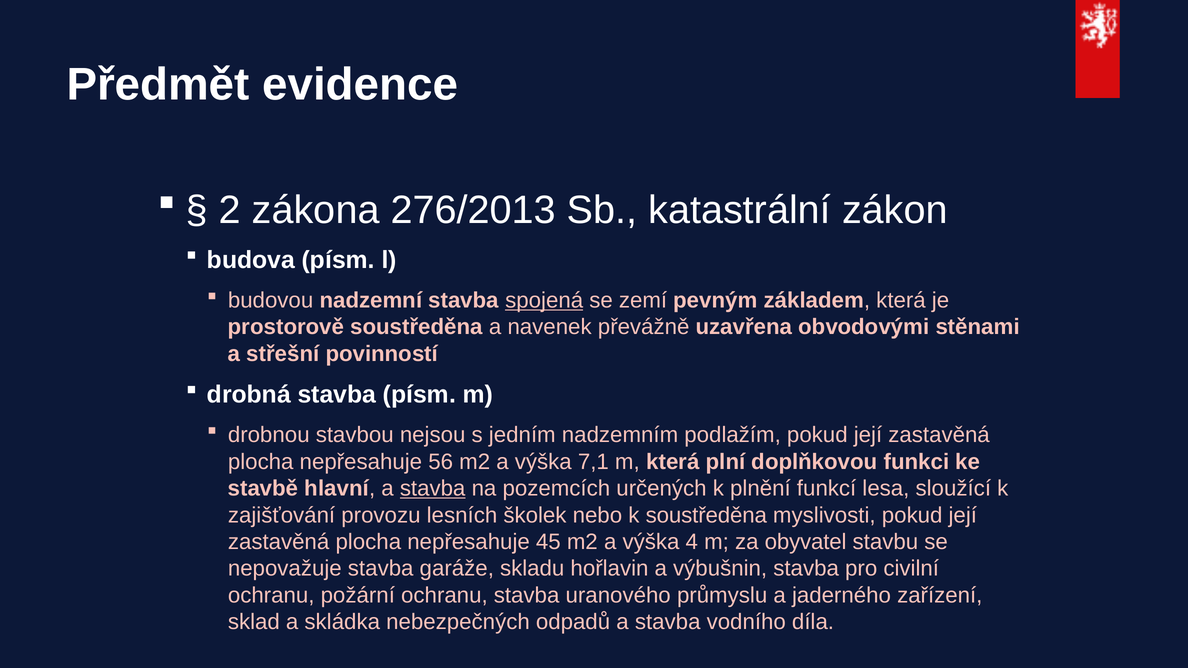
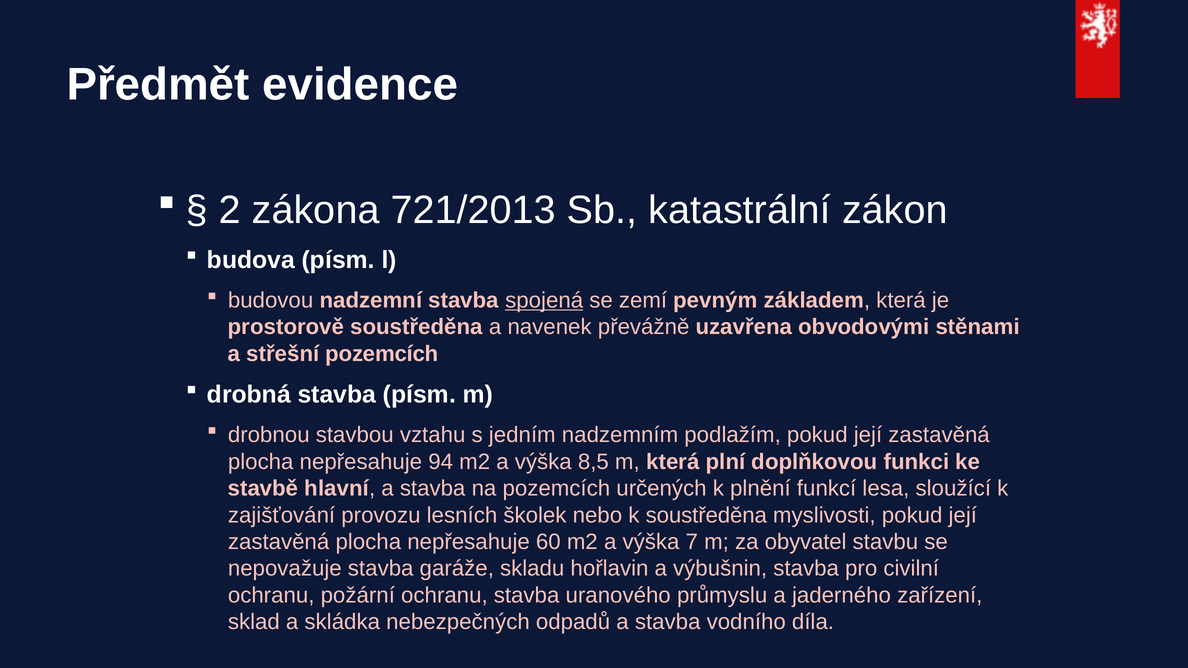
276/2013: 276/2013 -> 721/2013 (473, 210)
střešní povinností: povinností -> pozemcích (382, 354)
nejsou: nejsou -> vztahu (433, 435)
56: 56 -> 94 (441, 462)
7,1: 7,1 -> 8,5 (593, 462)
stavba underline: present -> none (433, 489)
45: 45 -> 60 (548, 542)
4: 4 -> 7 (692, 542)
